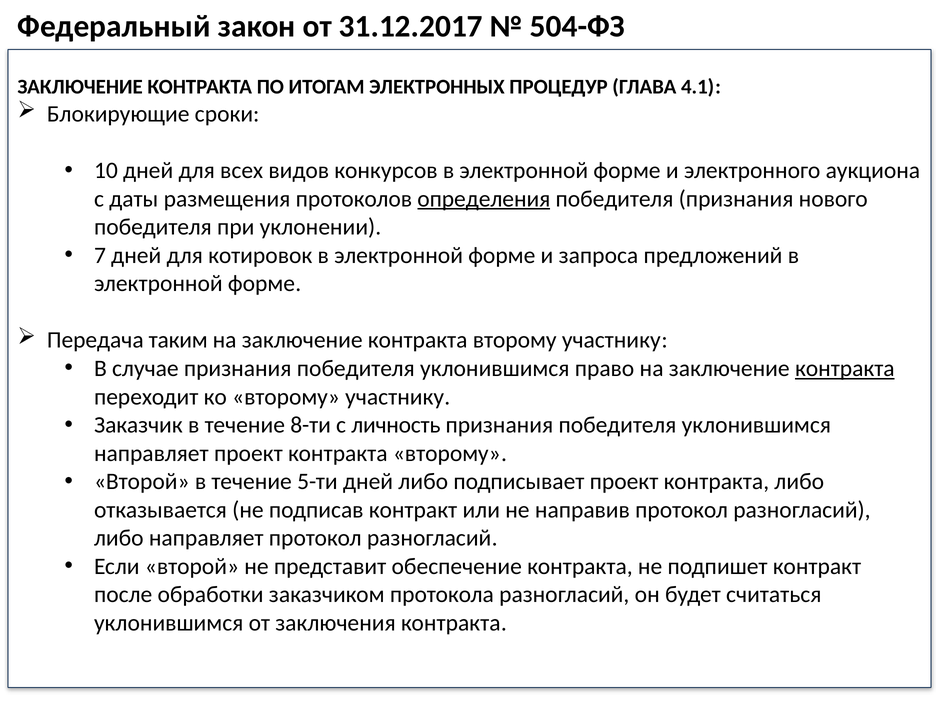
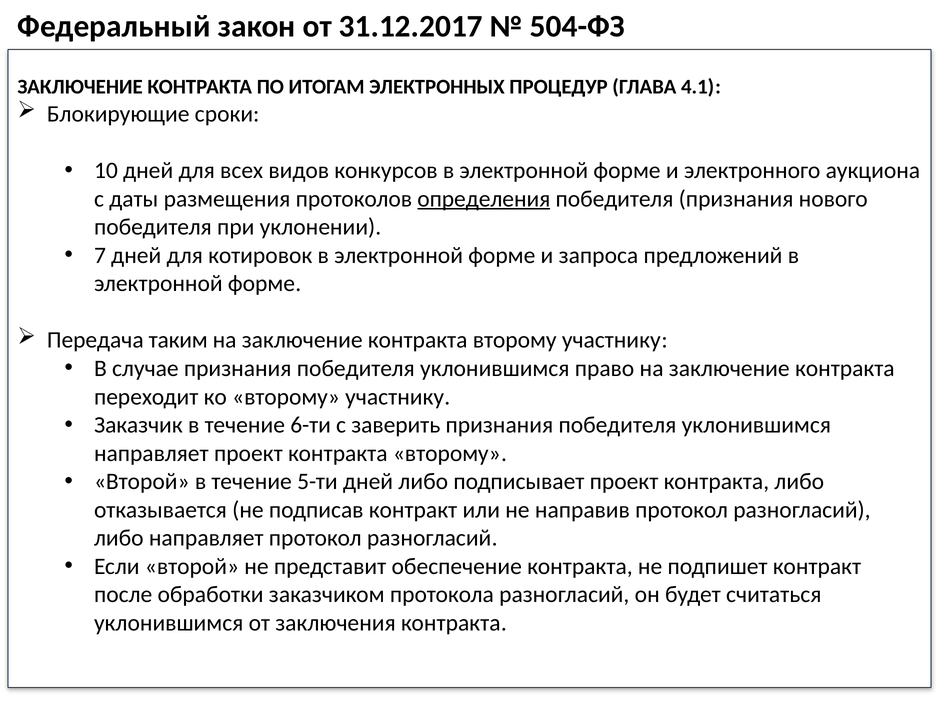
контракта underline: present -> none (845, 368)
8-ти: 8-ти -> 6-ти (311, 425)
личность: личность -> заверить (396, 425)
